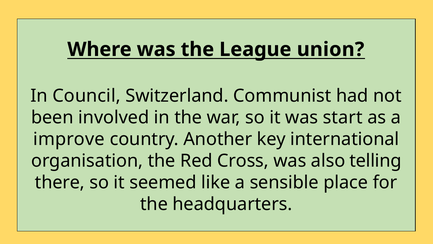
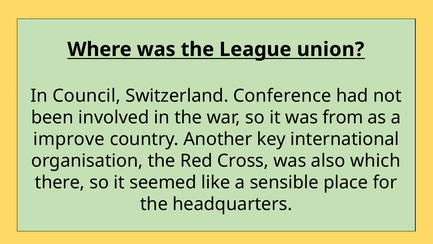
Communist: Communist -> Conference (282, 96)
start: start -> from (343, 117)
telling: telling -> which (375, 161)
